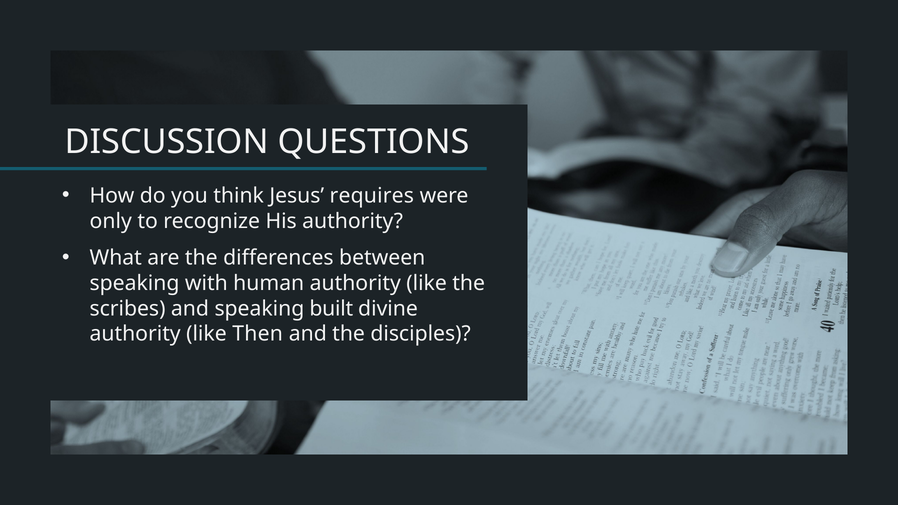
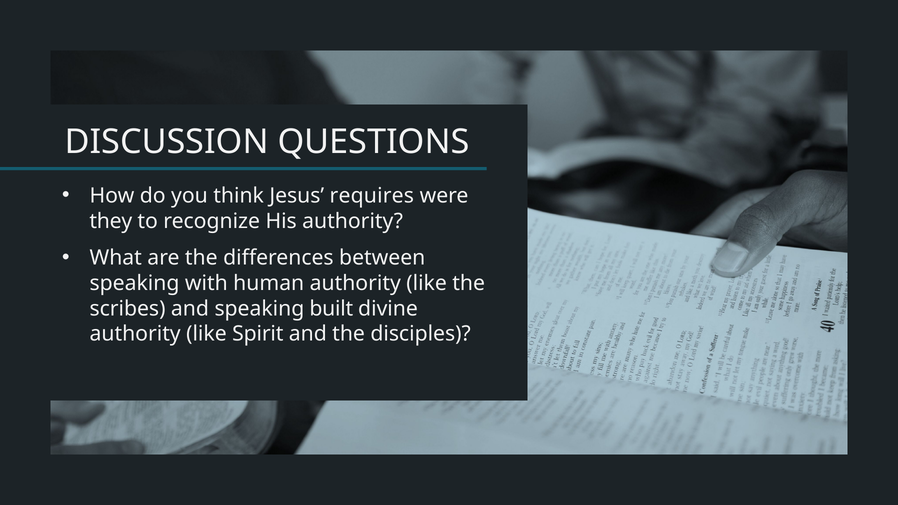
only: only -> they (111, 221)
Then: Then -> Spirit (258, 334)
